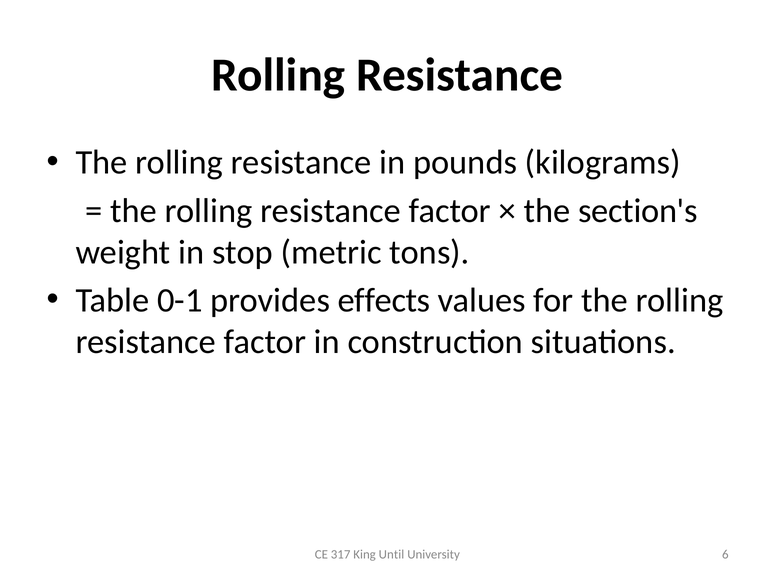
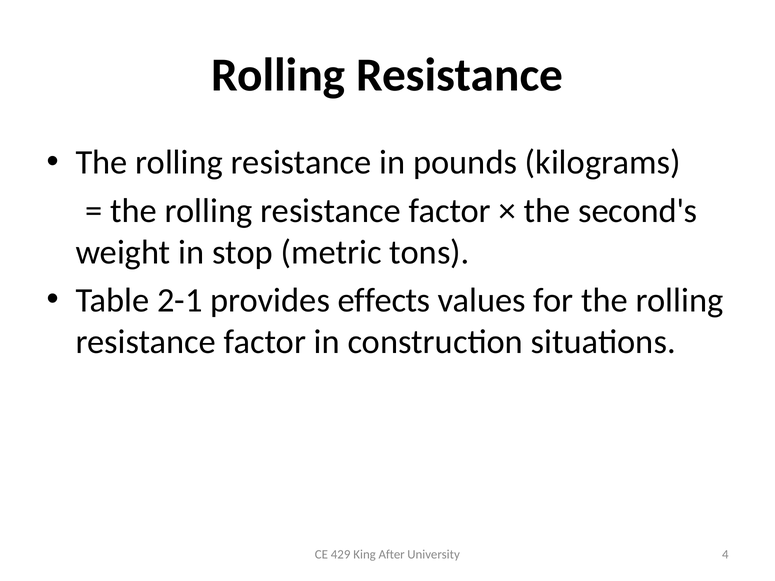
section's: section's -> second's (638, 211)
0-1: 0-1 -> 2-1 (180, 301)
317: 317 -> 429 (341, 555)
Until: Until -> After (392, 555)
6: 6 -> 4 (725, 555)
